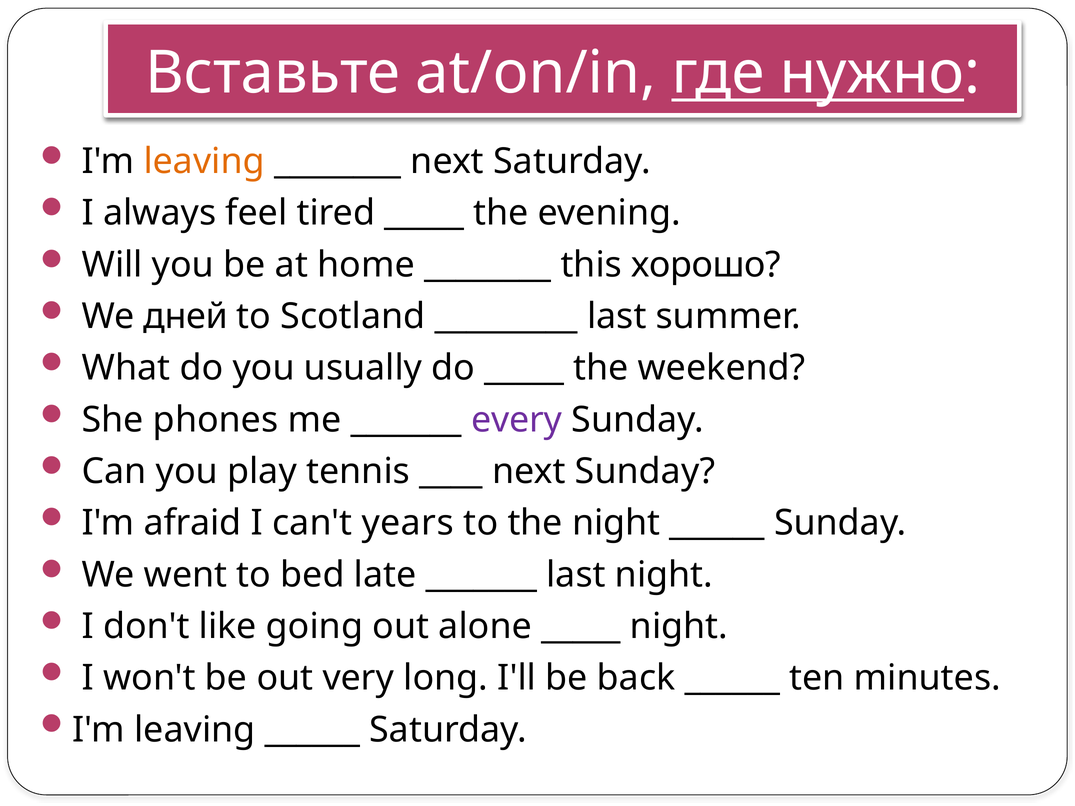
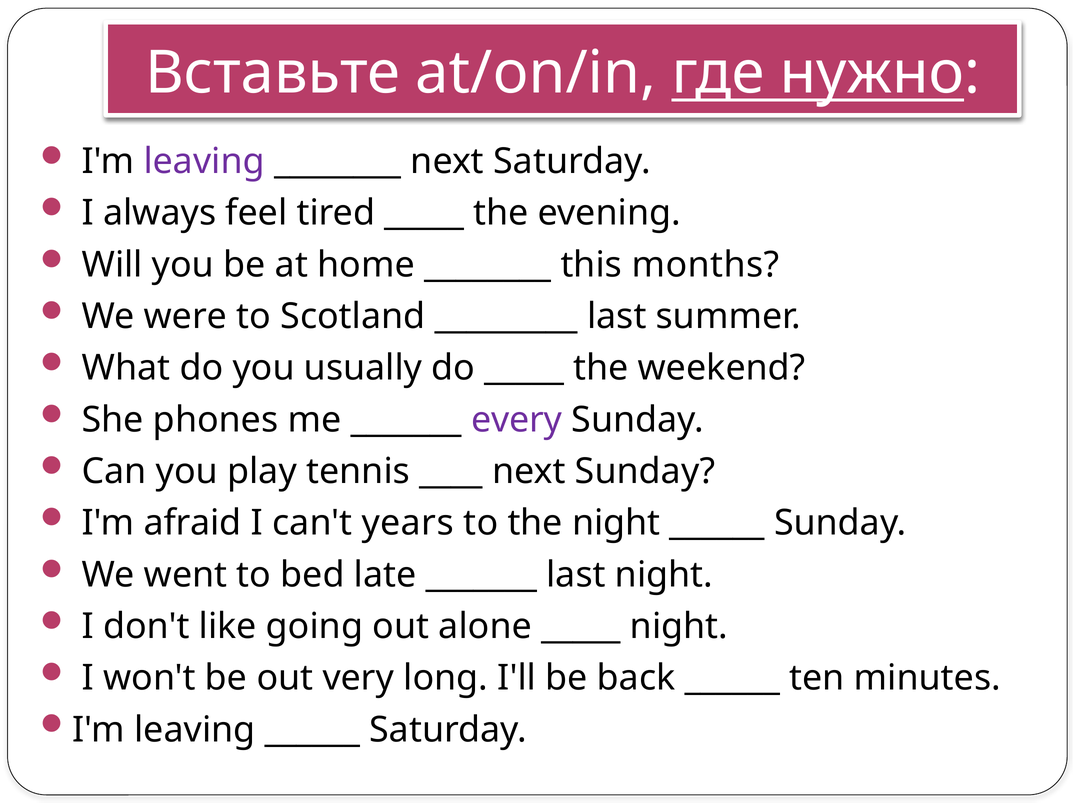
leaving colour: orange -> purple (204, 162)
хорошо: хорошо -> months (706, 265)
дней: дней -> were (185, 317)
